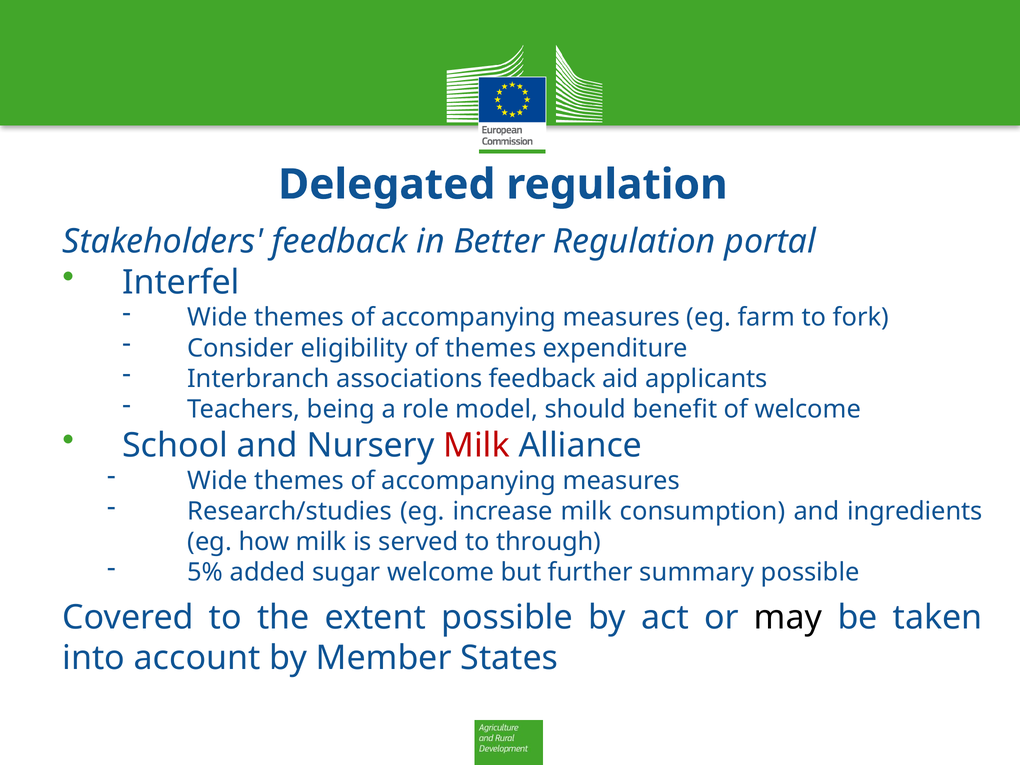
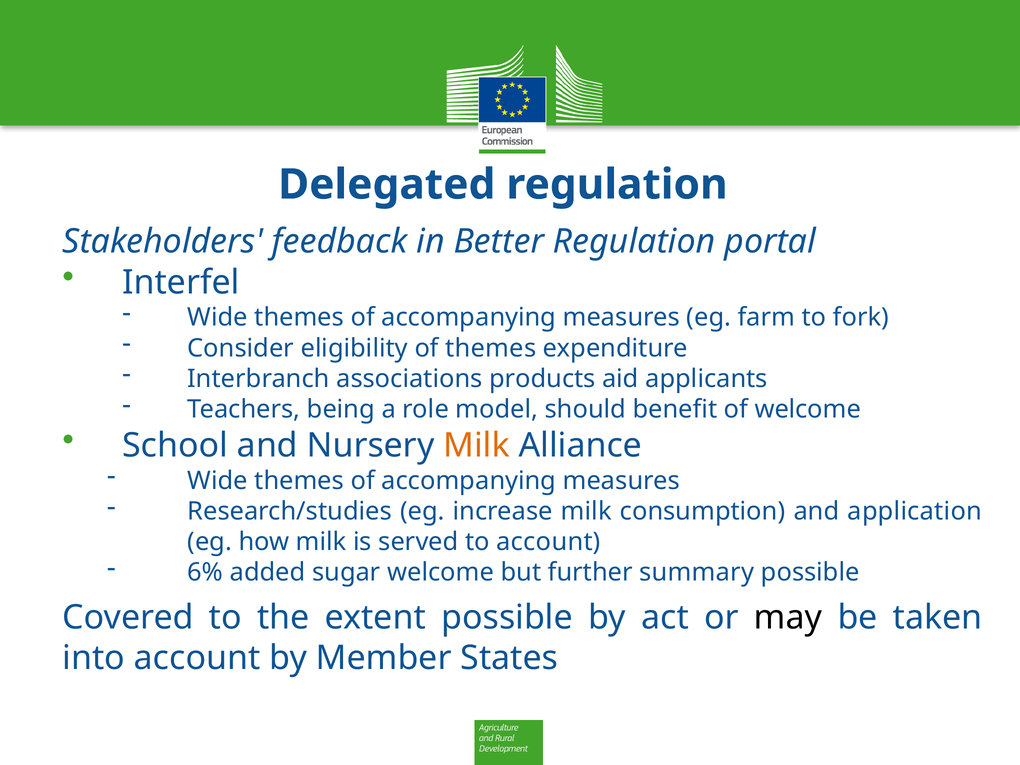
associations feedback: feedback -> products (542, 379)
Milk colour: red -> orange (477, 446)
ingredients: ingredients -> application (915, 511)
to through: through -> account (548, 542)
5%: 5% -> 6% (205, 573)
